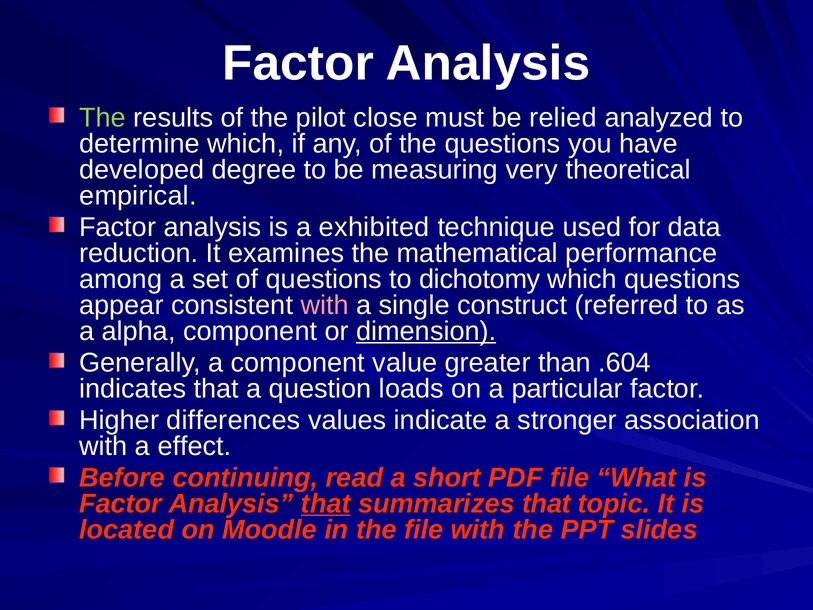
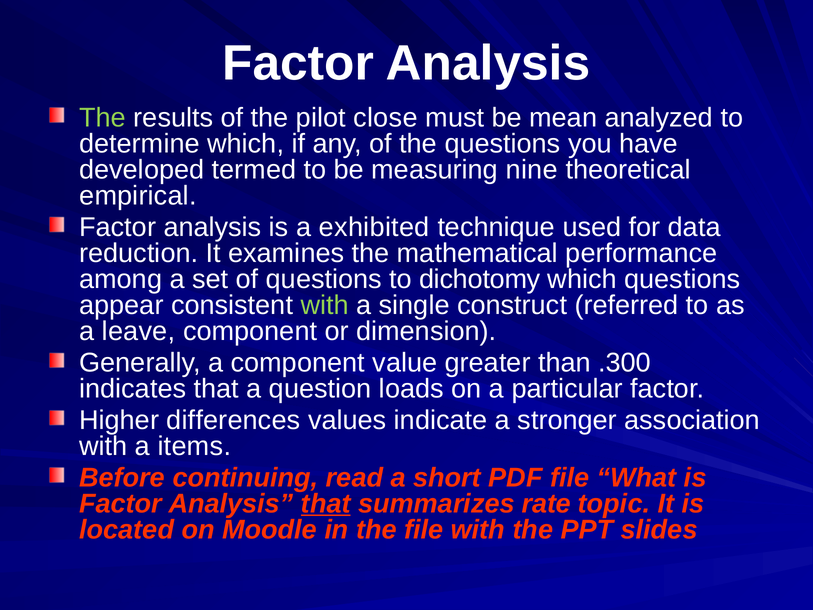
relied: relied -> mean (563, 118)
degree: degree -> termed (254, 170)
very: very -> nine (532, 170)
with colour: pink -> light green (325, 305)
alpha: alpha -> leave (139, 331)
dimension underline: present -> none (426, 331)
.604: .604 -> .300 (625, 363)
effect: effect -> items (194, 446)
summarizes that: that -> rate (546, 503)
